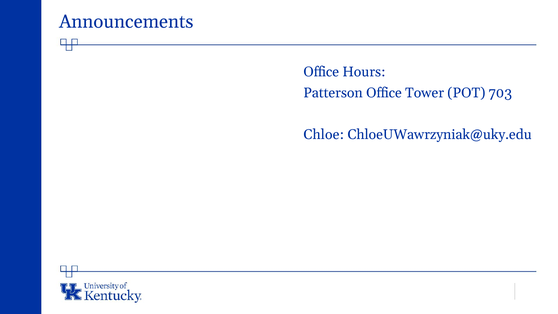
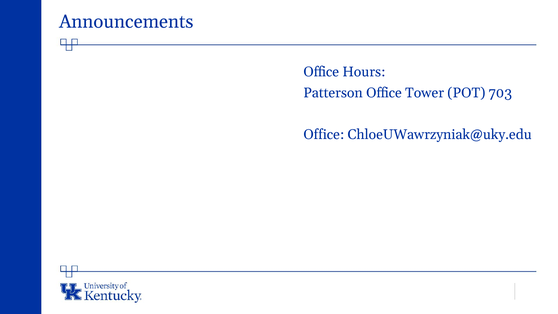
Chloe: Chloe -> Office (324, 135)
